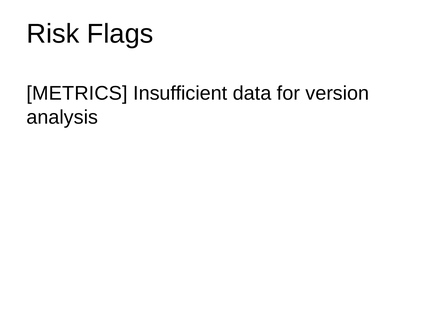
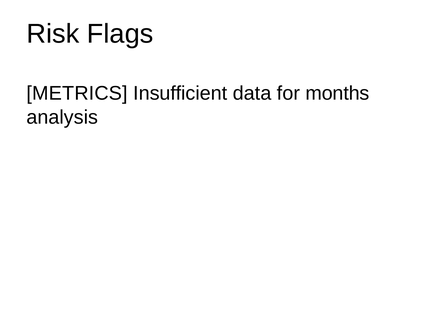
version: version -> months (337, 93)
